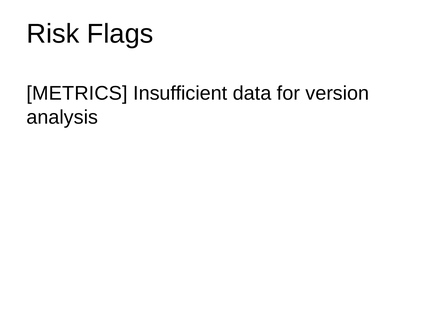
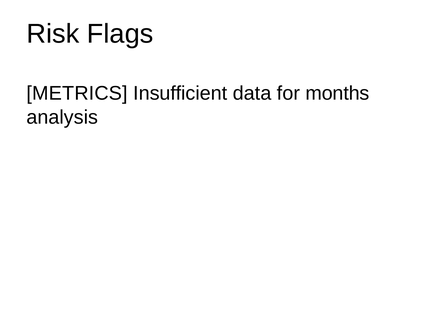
version: version -> months (337, 93)
